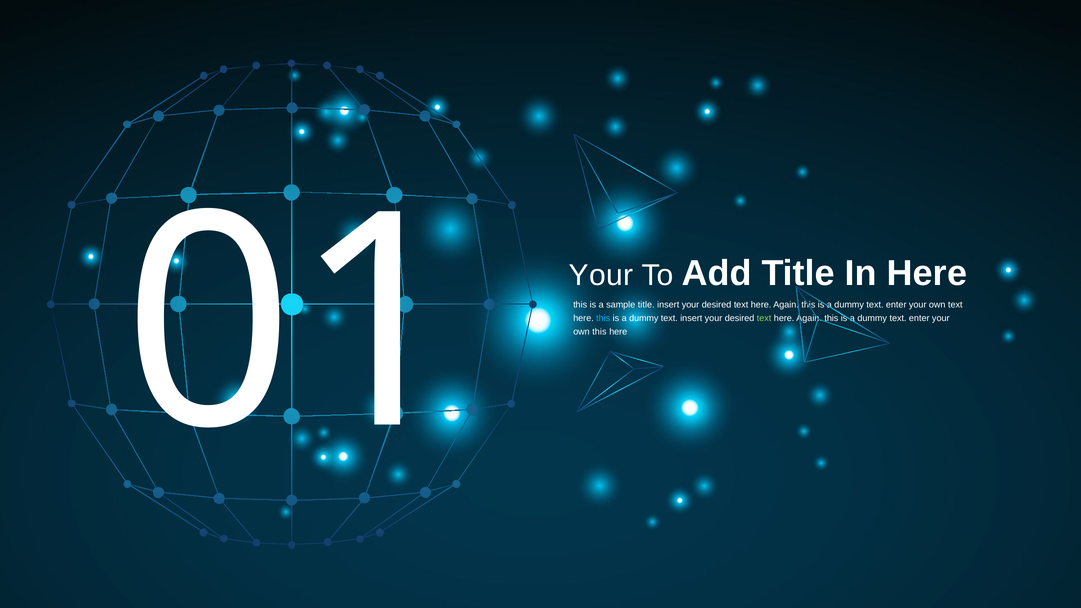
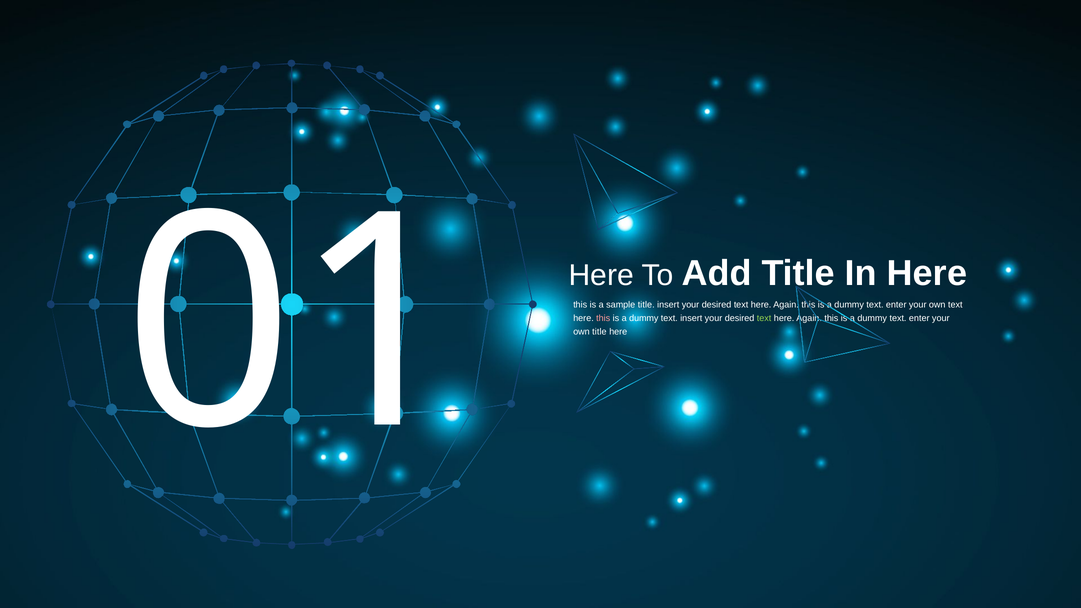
Your: Your -> Here (601, 275)
this colour: light blue -> pink (603, 318)
own this: this -> title (599, 332)
